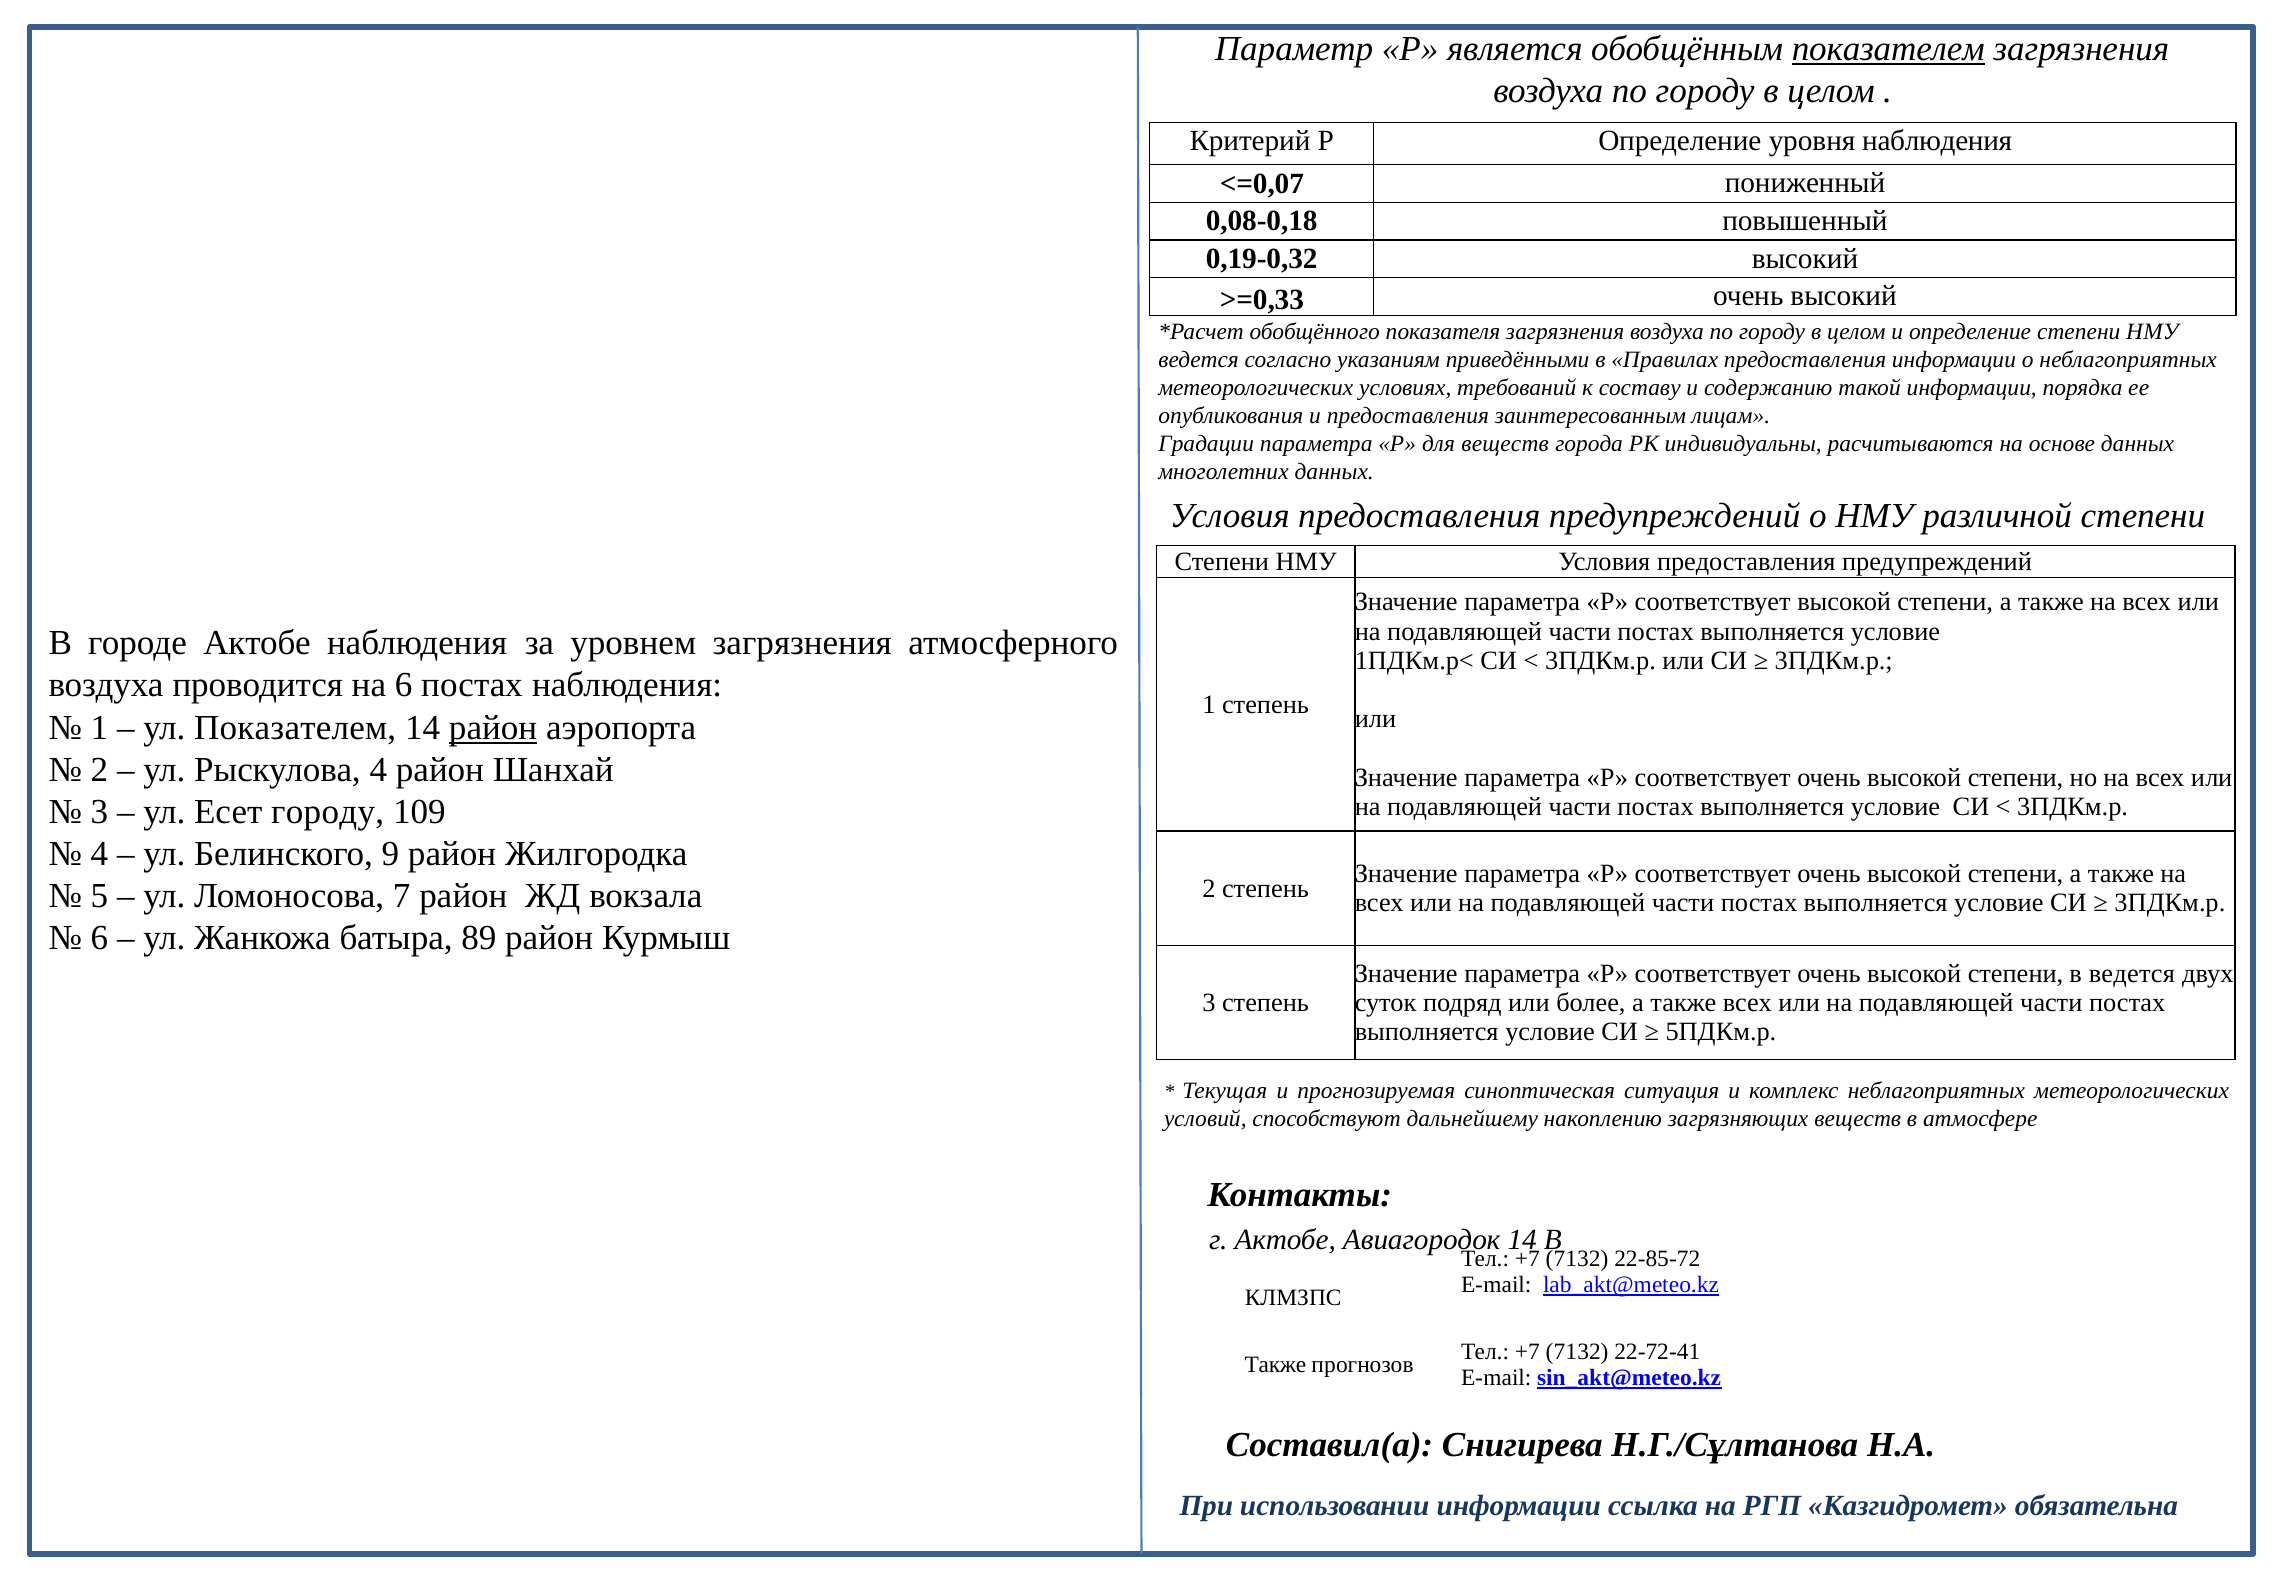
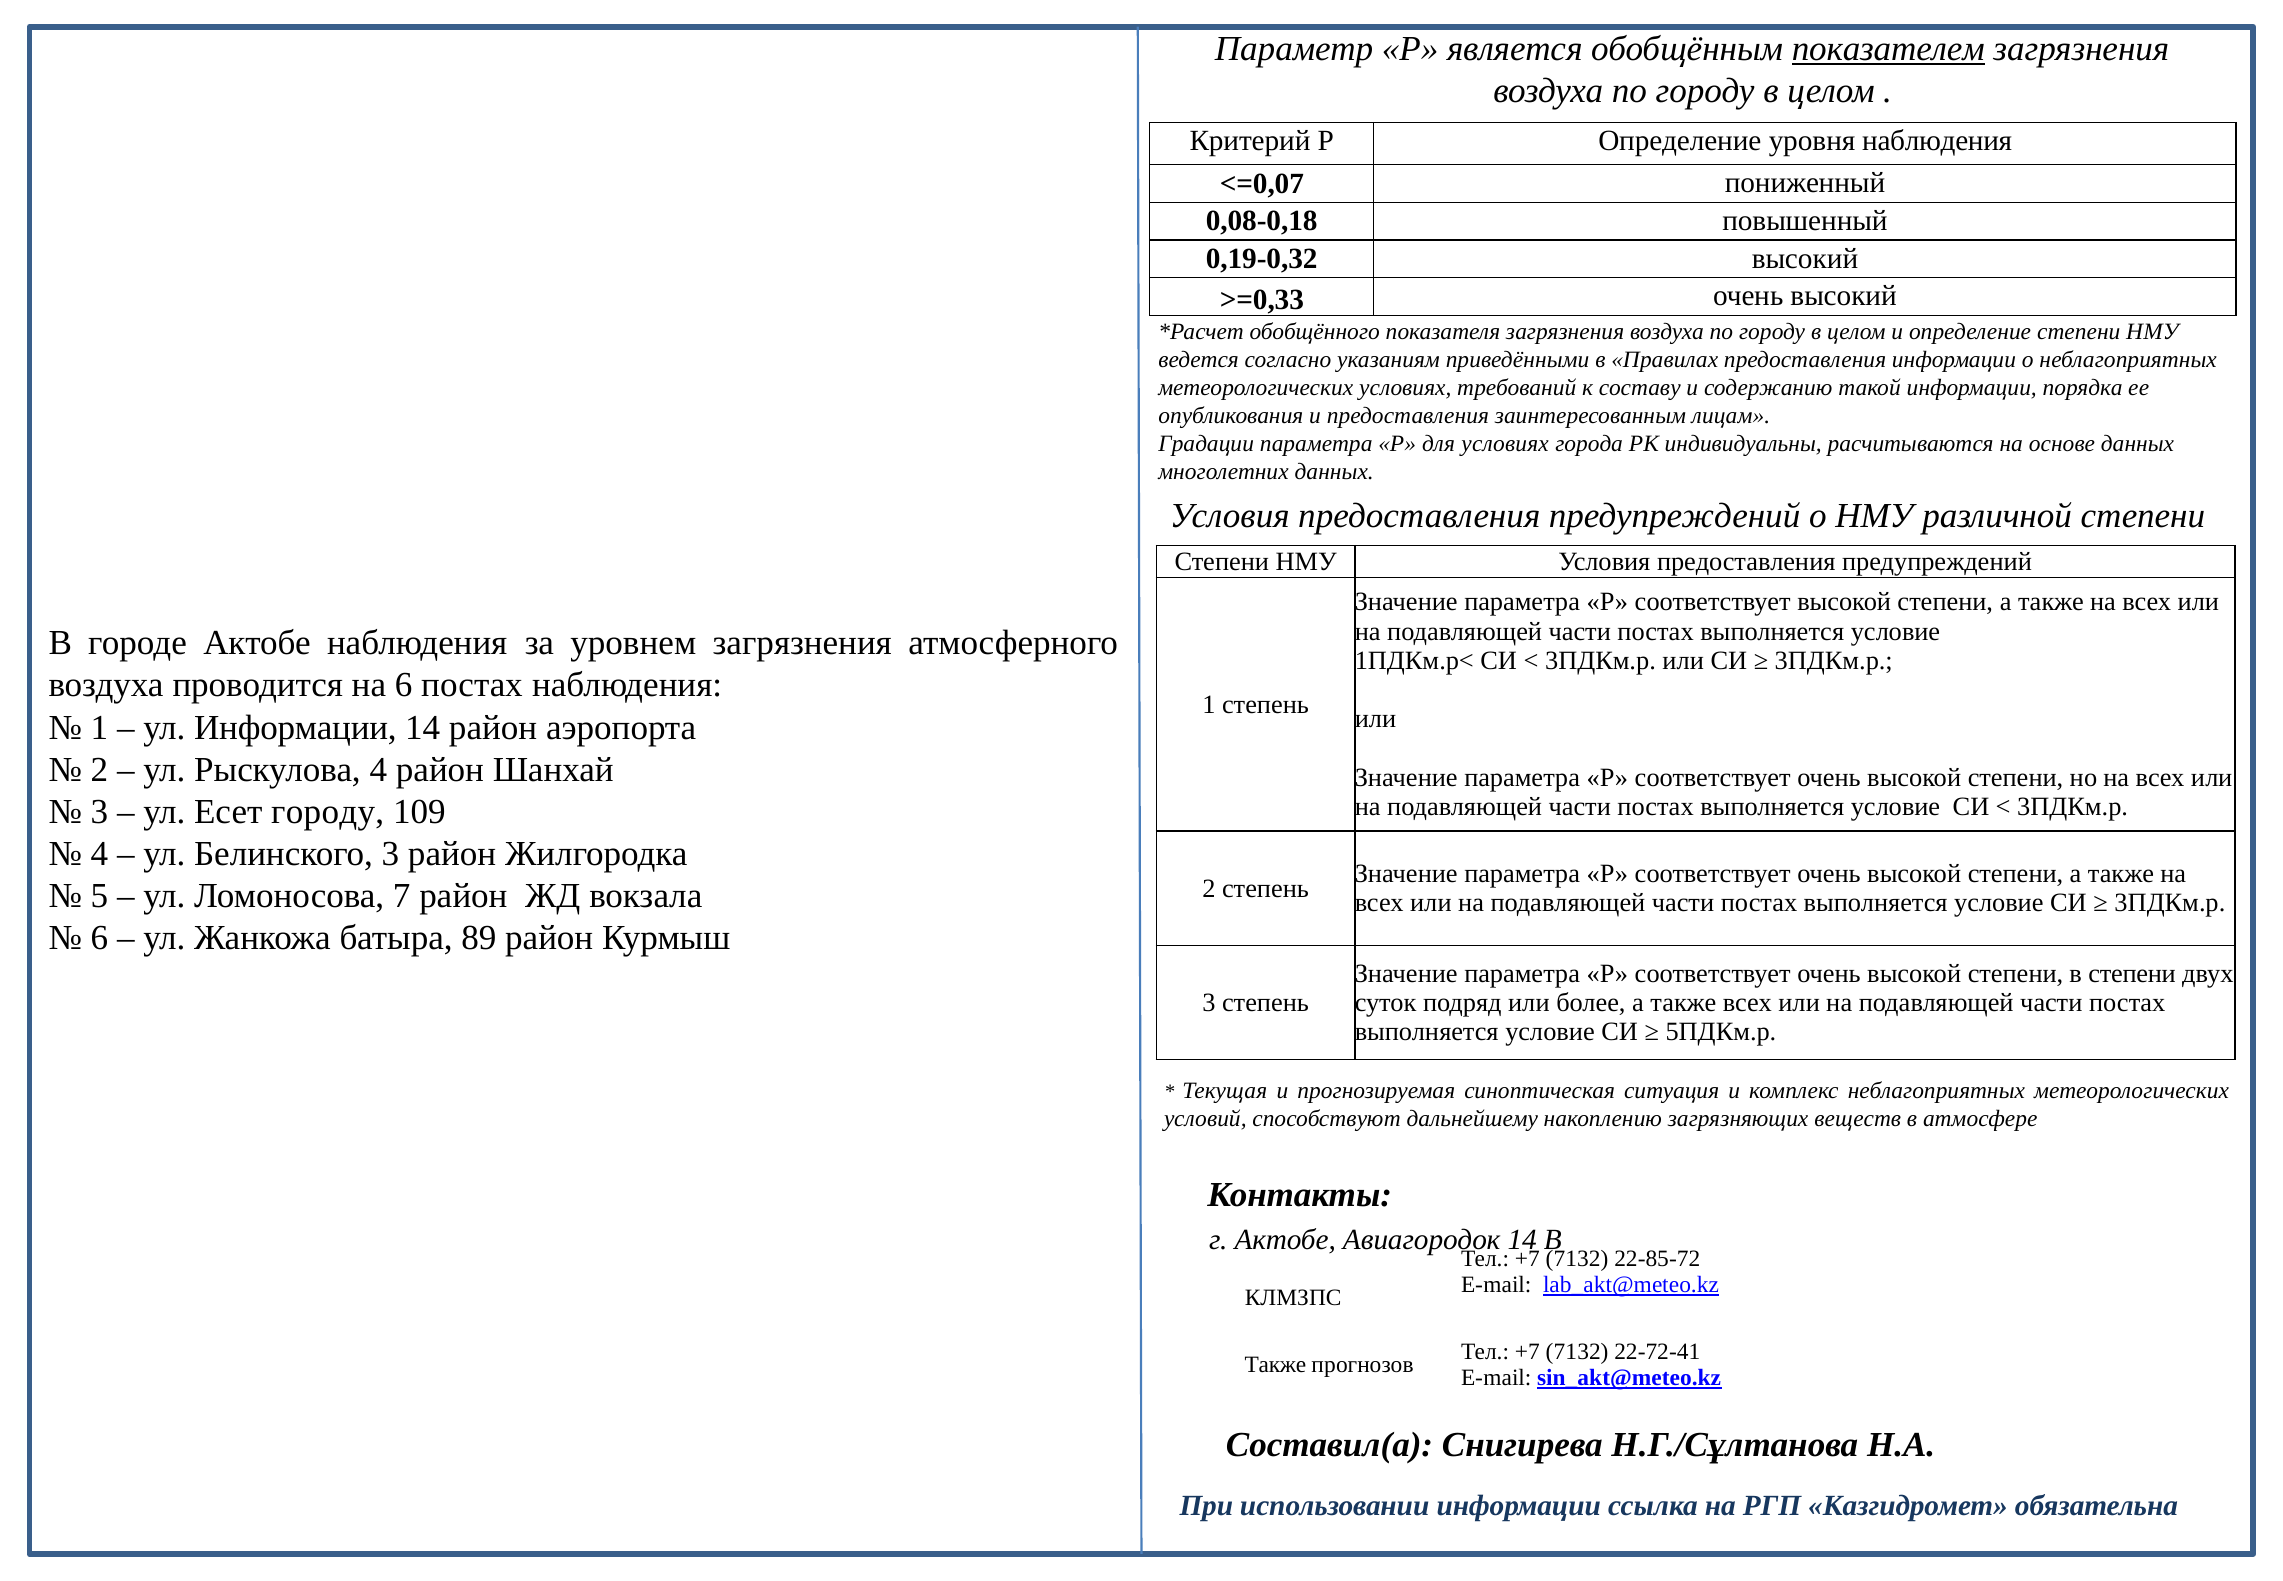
для веществ: веществ -> условиях (1505, 443)
ул Показателем: Показателем -> Информации (295, 727)
район underline: present -> none (493, 727)
Белинского 9: 9 -> 3 (390, 854)
в ведется: ведется -> степени (2132, 973)
